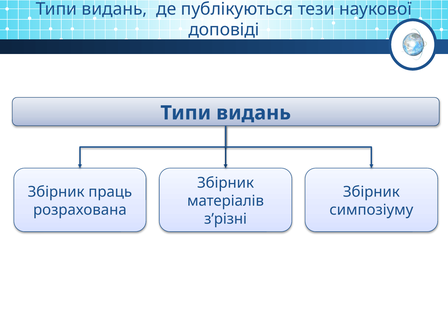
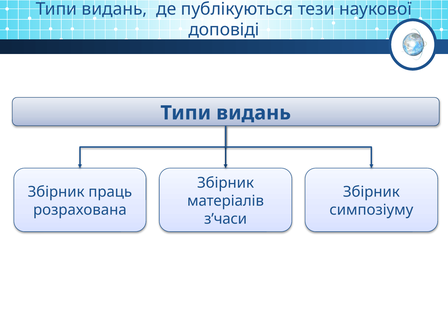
з’різні: з’різні -> з’часи (226, 219)
